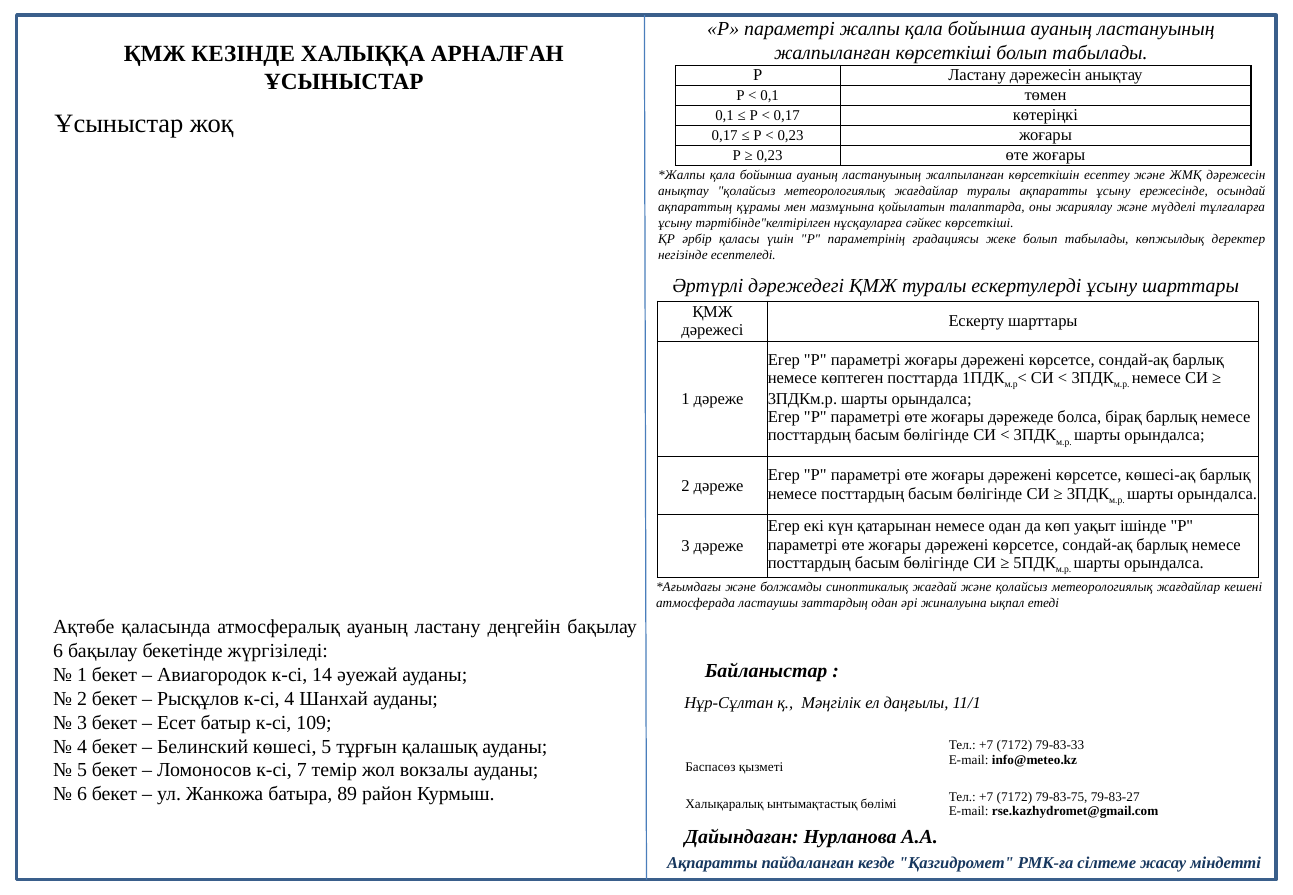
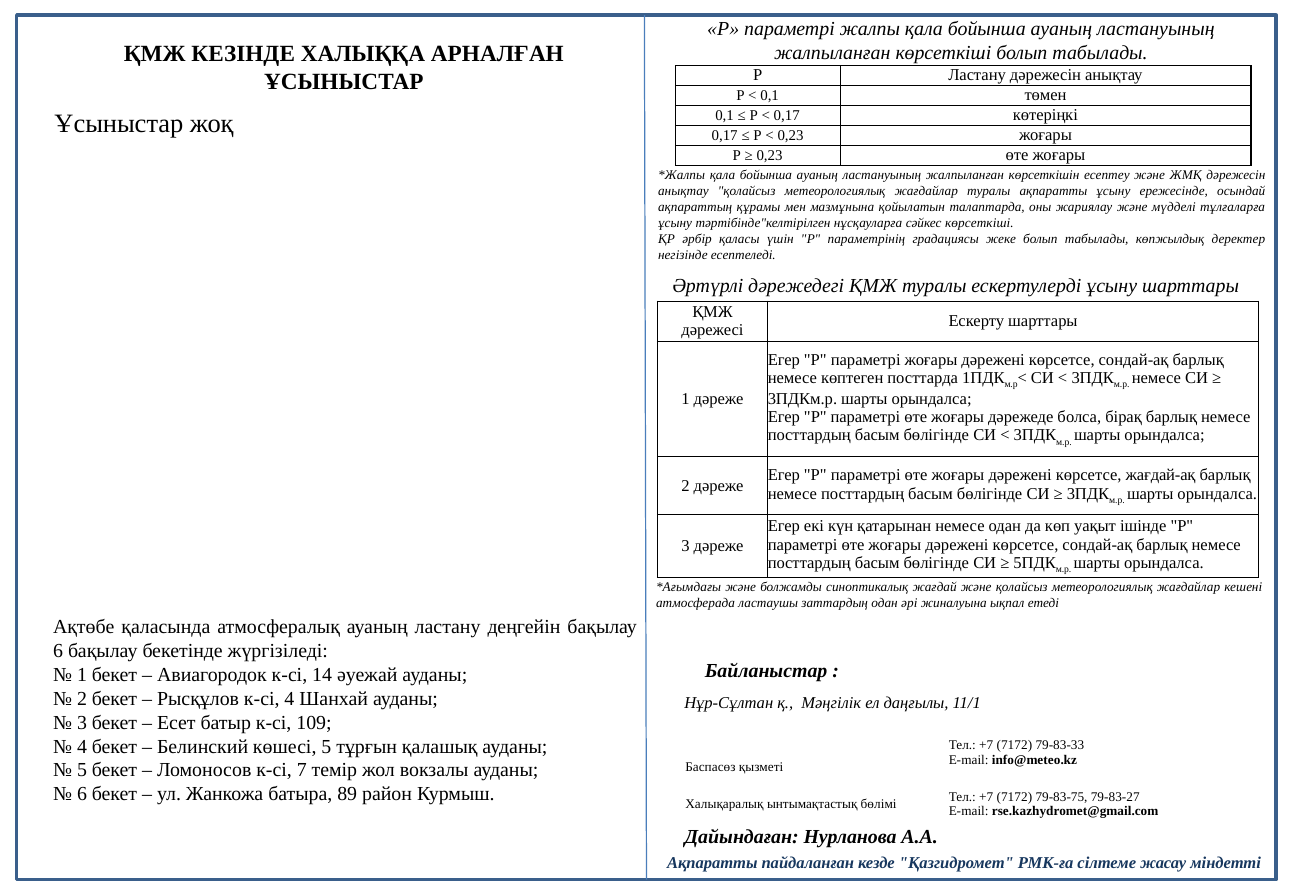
көшесі-ақ: көшесі-ақ -> жағдай-ақ (1161, 475)
